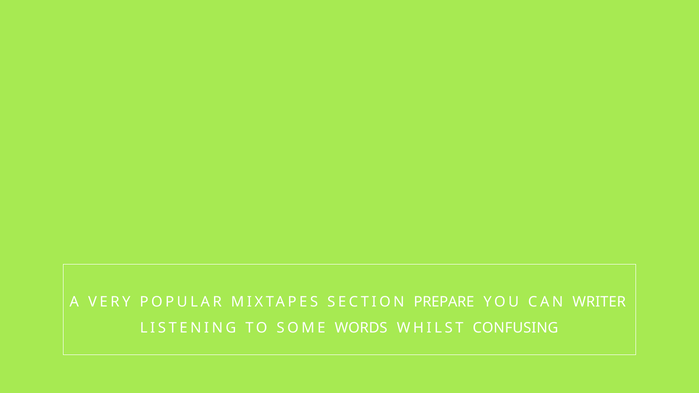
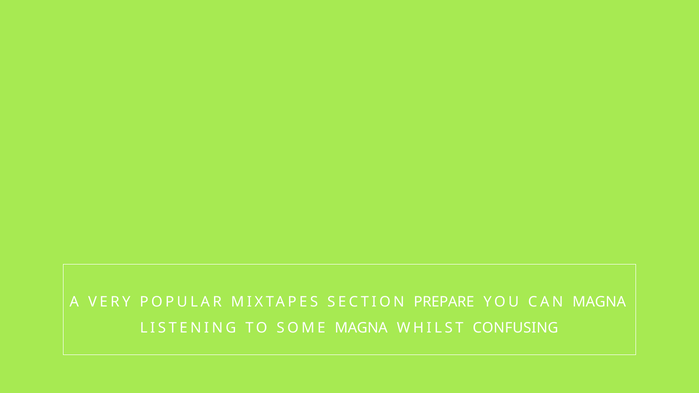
CAN WRITER: WRITER -> MAGNA (599, 302)
SOME WORDS: WORDS -> MAGNA (361, 328)
